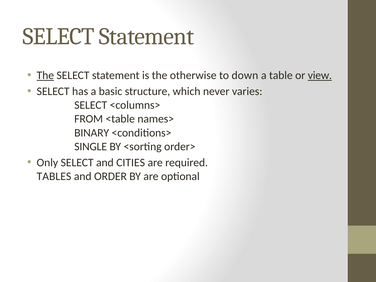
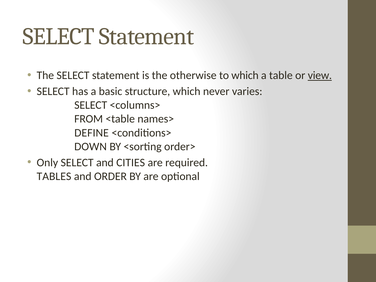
The underline: present -> none (45, 75)
to down: down -> which (245, 75)
BINARY: BINARY -> DEFINE (92, 133)
SINGLE: SINGLE -> DOWN (91, 146)
